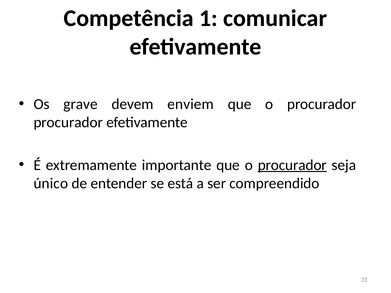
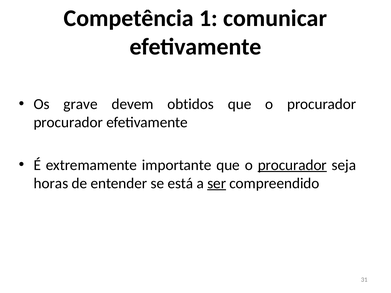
enviem: enviem -> obtidos (191, 104)
único: único -> horas (51, 183)
ser underline: none -> present (217, 183)
